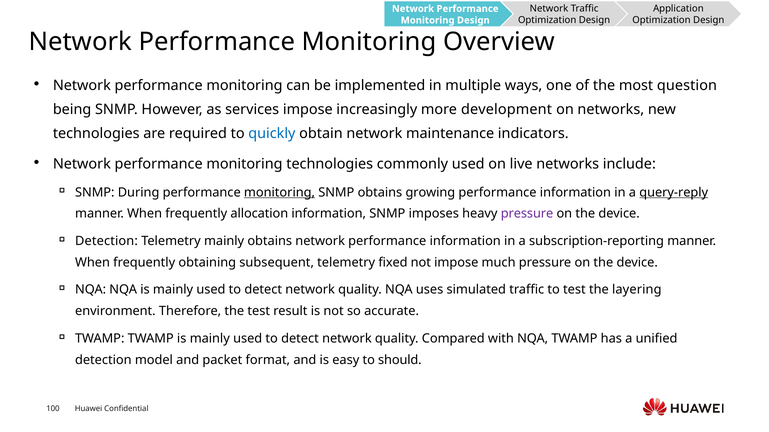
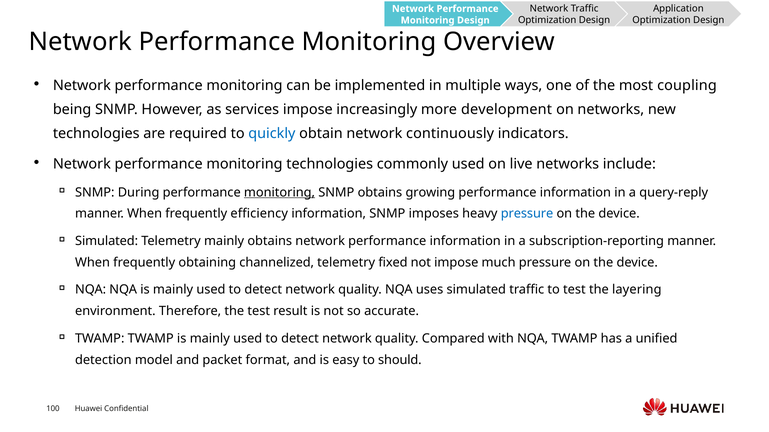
question: question -> coupling (687, 85)
maintenance: maintenance -> continuously (450, 134)
query-reply underline: present -> none (674, 193)
allocation: allocation -> efficiency (259, 214)
pressure colour: purple -> blue (527, 214)
Detection: Detection -> Simulated (107, 241)
subsequent: subsequent -> channelized (277, 263)
